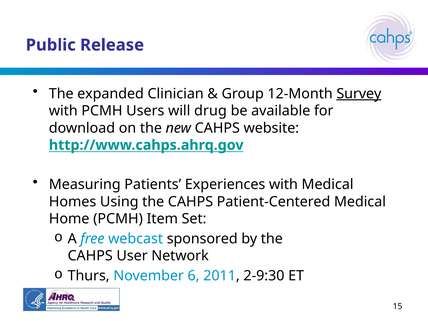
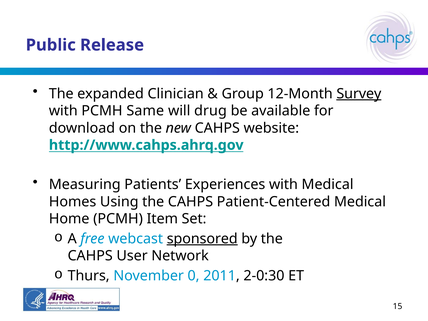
Users: Users -> Same (145, 111)
sponsored underline: none -> present (202, 239)
6: 6 -> 0 (194, 276)
2-9:30: 2-9:30 -> 2-0:30 (264, 276)
